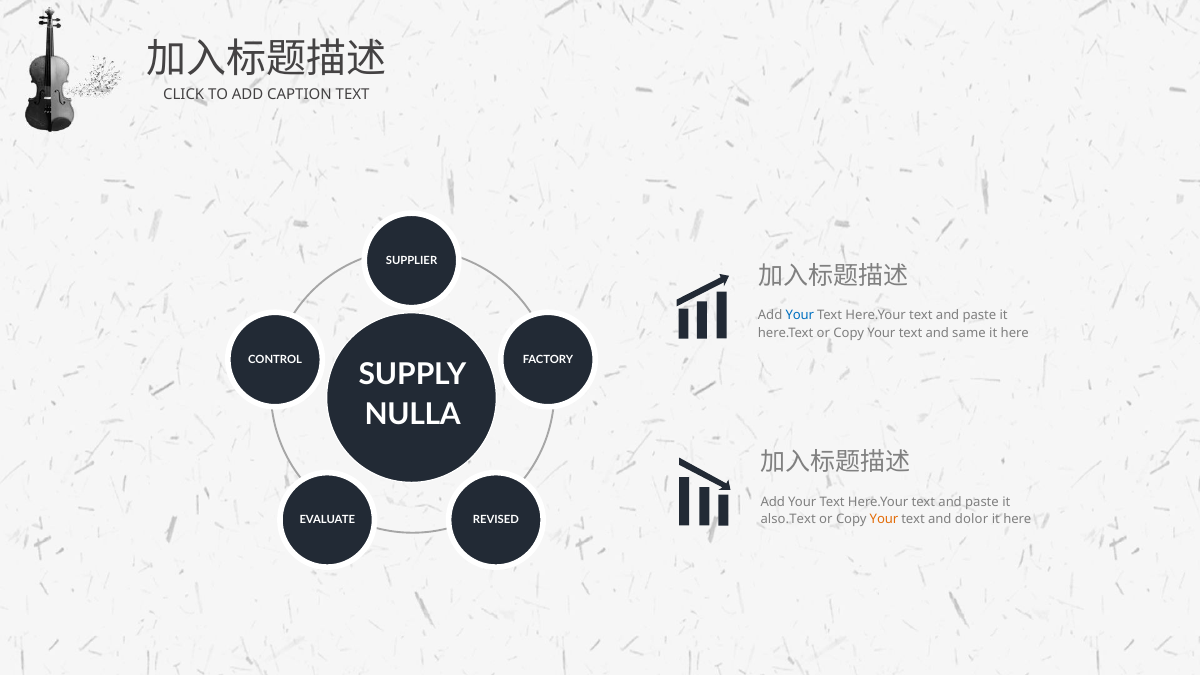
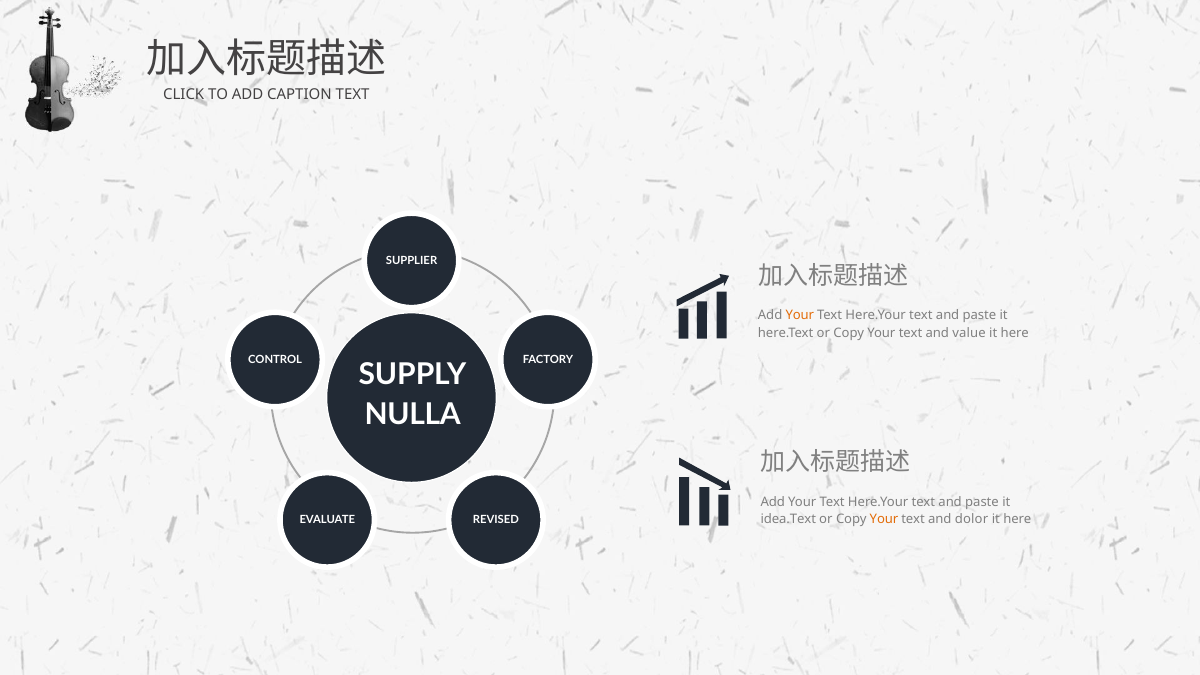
Your colour: blue -> orange (800, 316)
same: same -> value (969, 333)
also.Text: also.Text -> idea.Text (788, 520)
